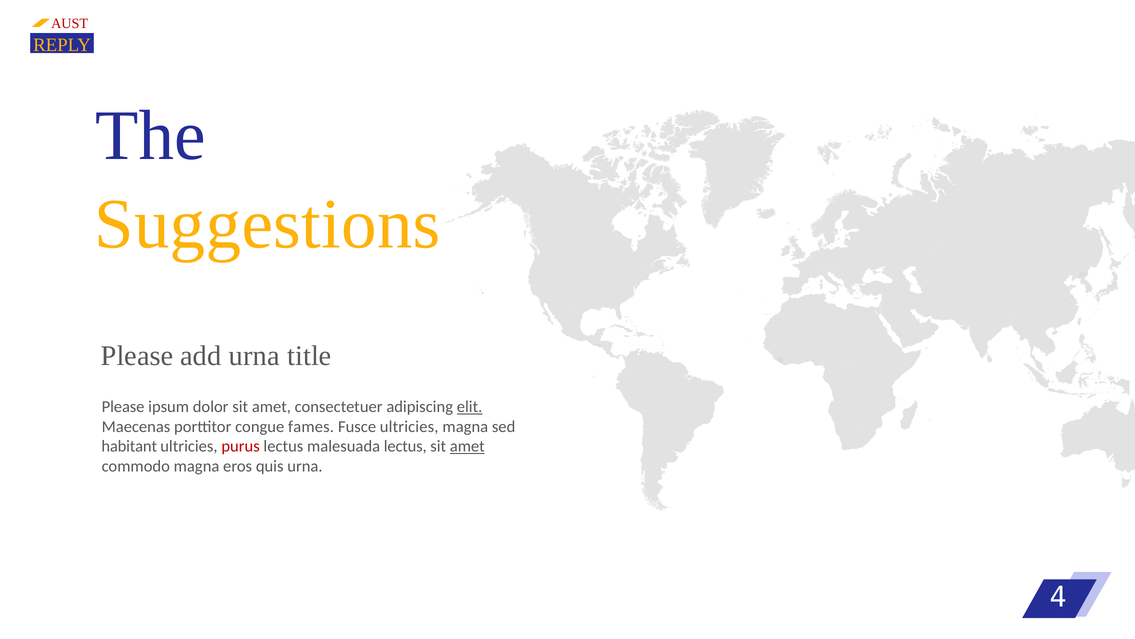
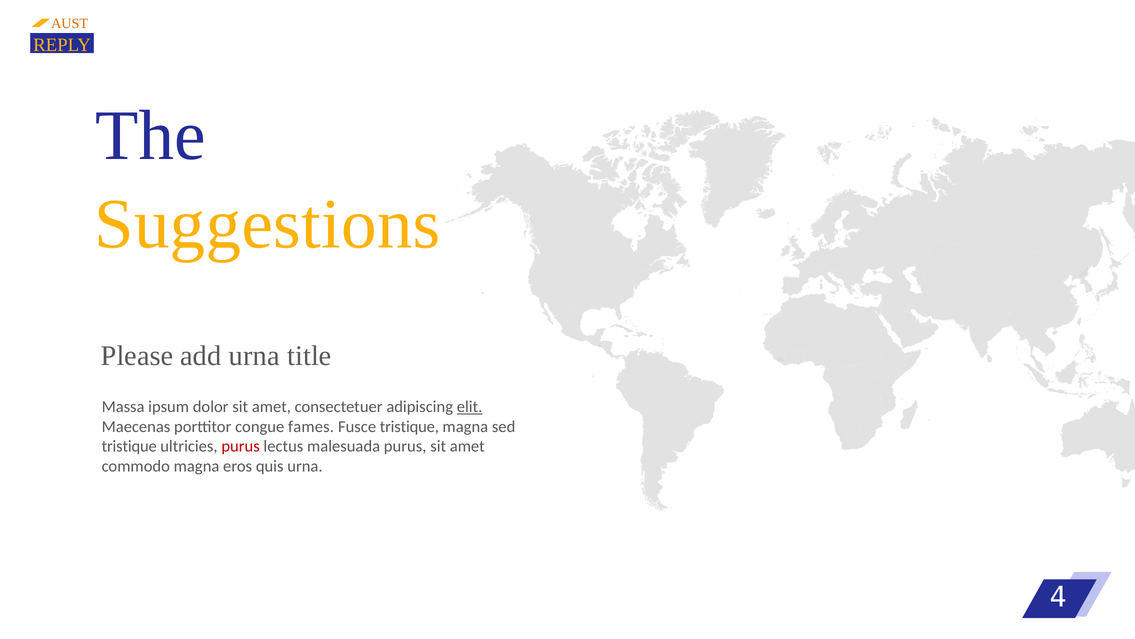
AUST colour: red -> orange (70, 23)
Please: Please -> Massa (123, 406)
Fusce ultricies: ultricies -> tristique (409, 426)
habitant: habitant -> tristique (129, 446)
malesuada lectus: lectus -> purus (405, 446)
amet underline: present -> none (467, 446)
